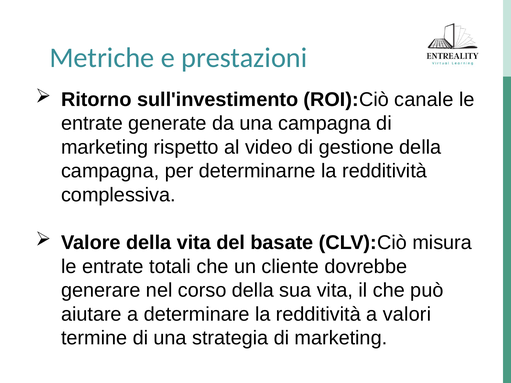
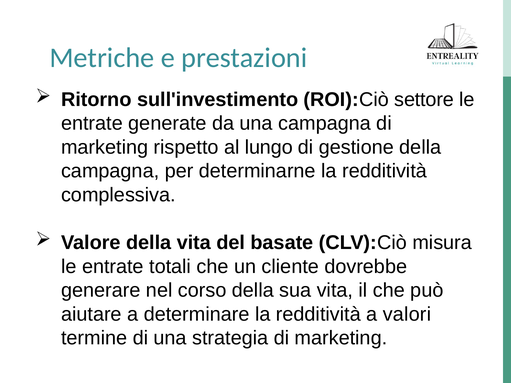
canale: canale -> settore (424, 100)
video: video -> lungo (269, 147)
